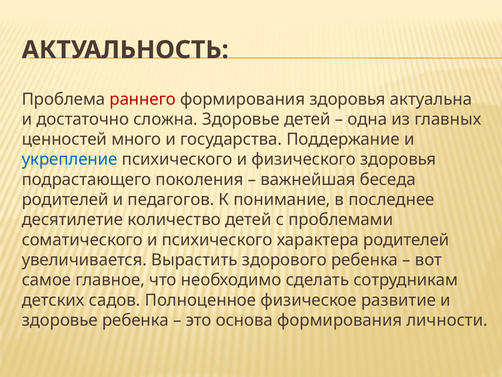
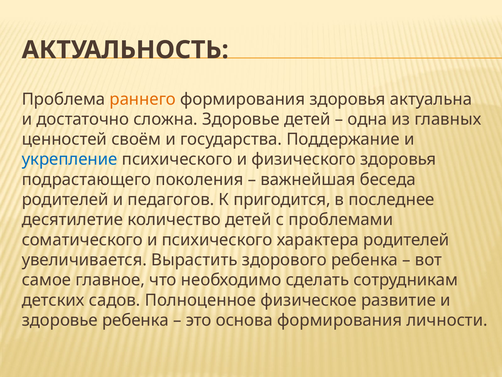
раннего colour: red -> orange (143, 99)
много: много -> своём (136, 139)
понимание: понимание -> пригодится (282, 199)
